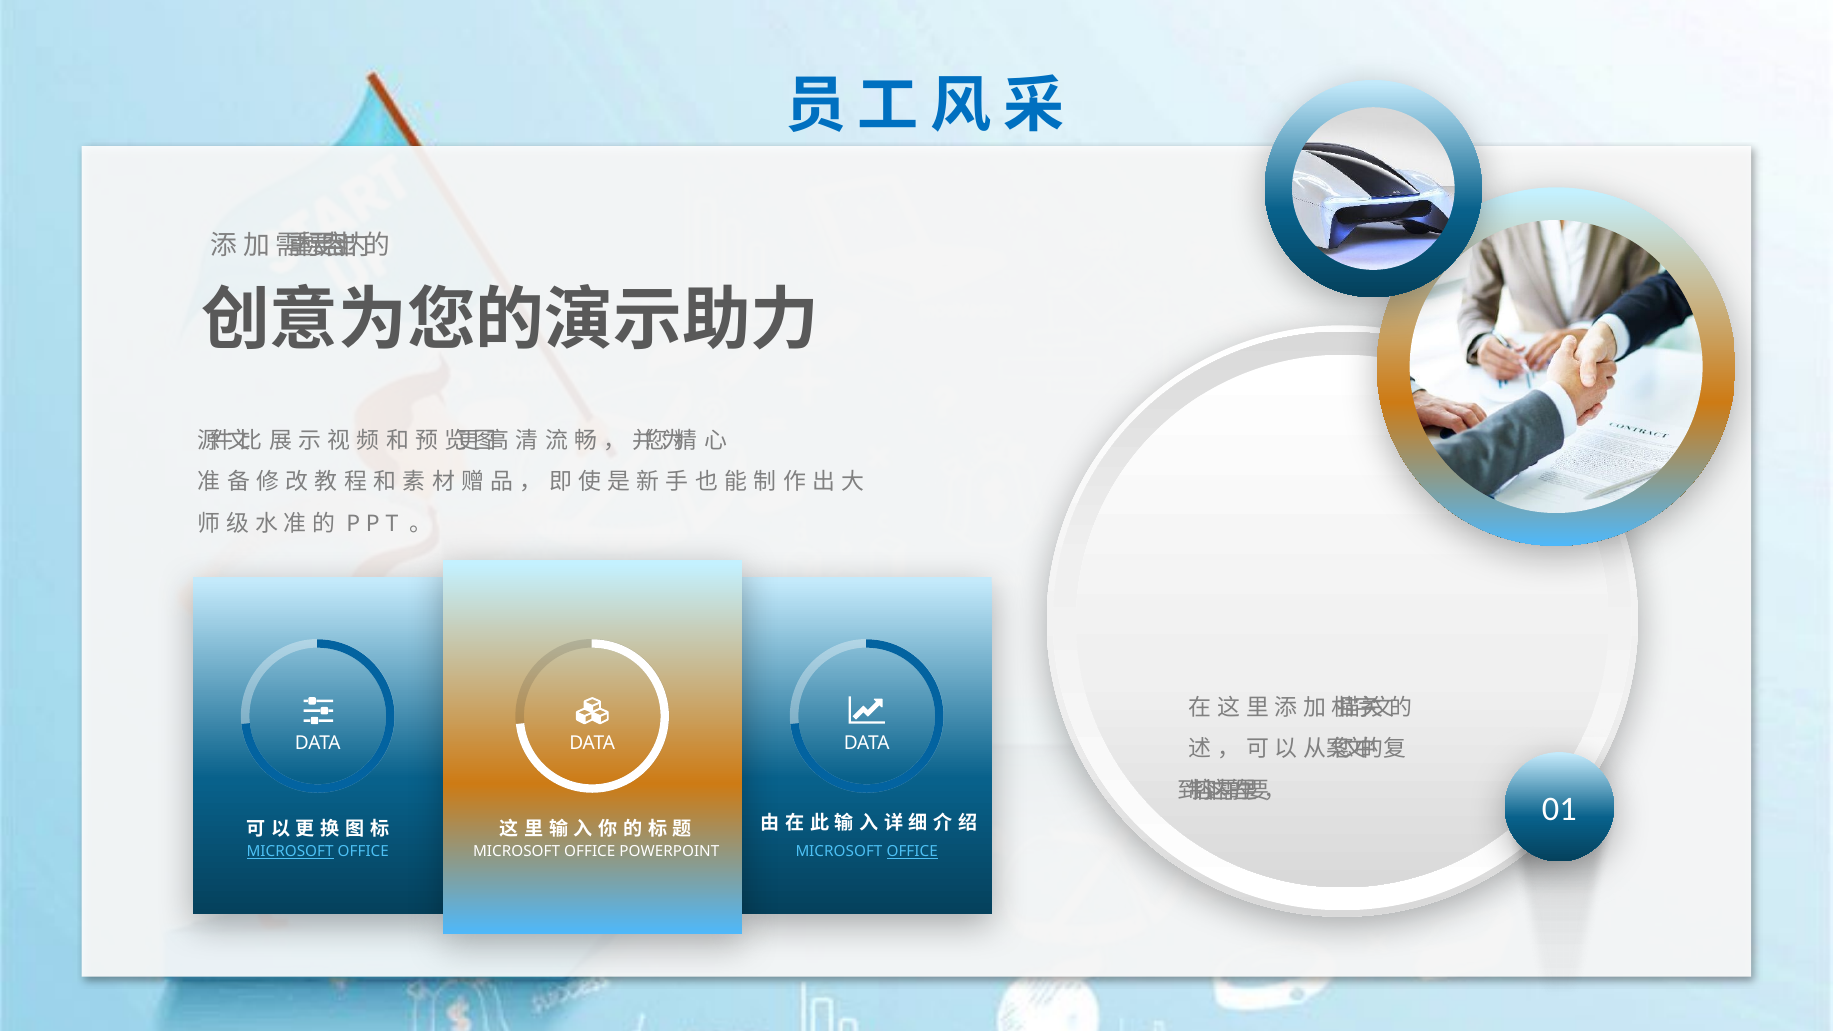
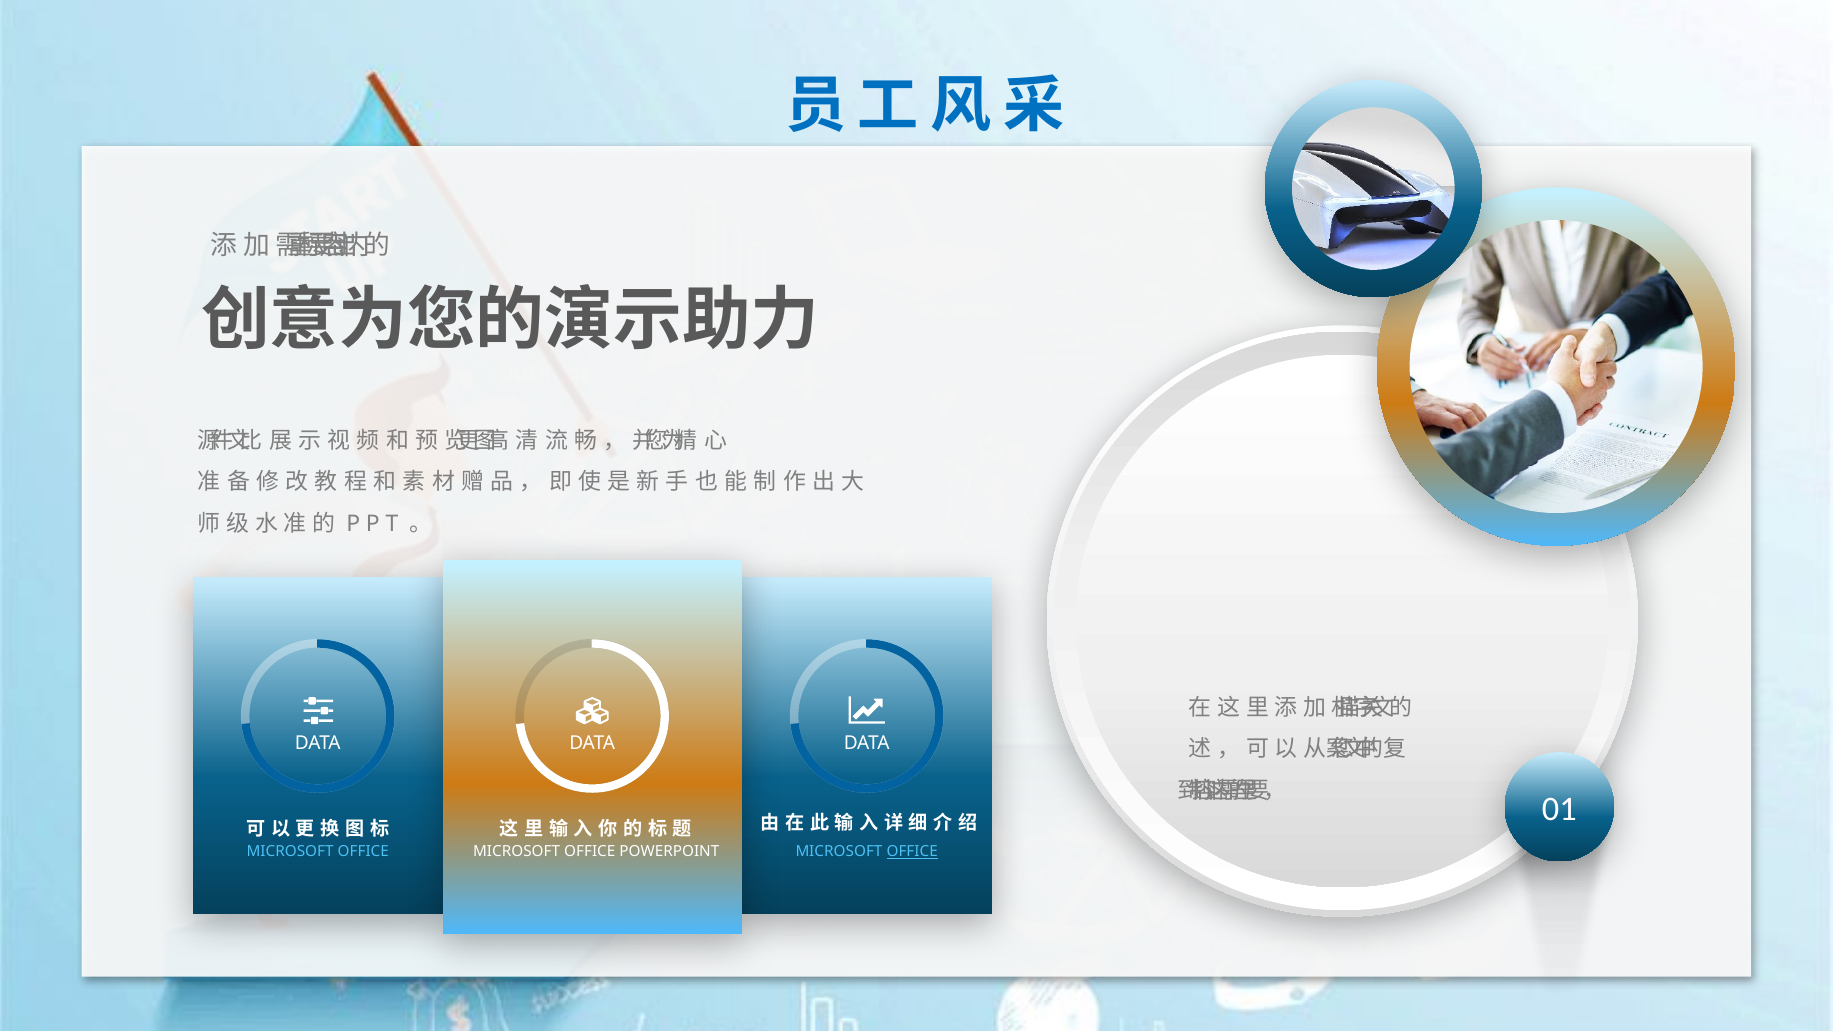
MICROSOFT underline: present -> none (290, 852)
